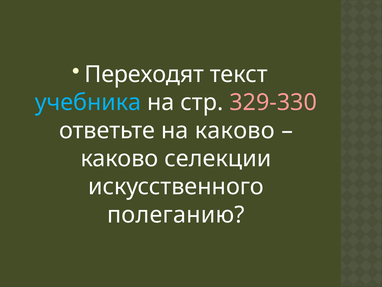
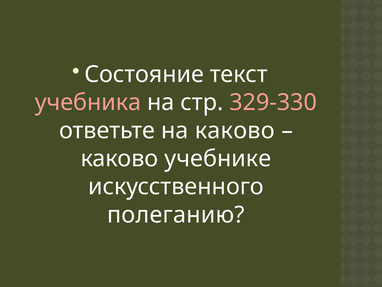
Переходят: Переходят -> Состояние (144, 74)
учебника colour: light blue -> pink (88, 102)
селекции: селекции -> учебнике (218, 158)
